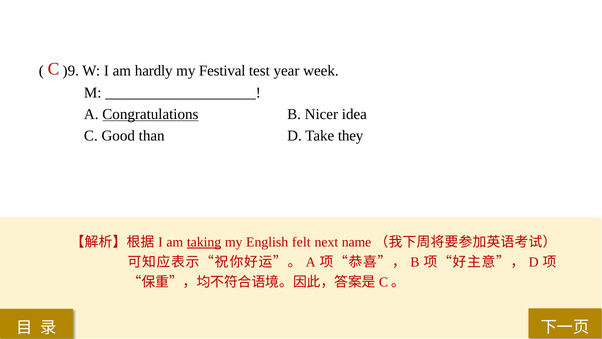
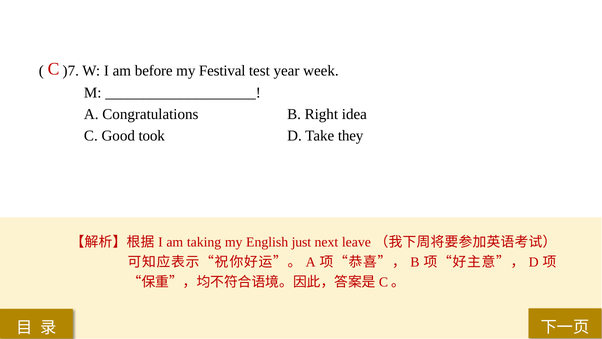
)9: )9 -> )7 (71, 71)
hardly: hardly -> before (154, 71)
Congratulations underline: present -> none (150, 114)
Nicer: Nicer -> Right (321, 114)
than: than -> took (152, 136)
taking underline: present -> none (204, 242)
felt: felt -> just (301, 242)
name: name -> leave (356, 242)
